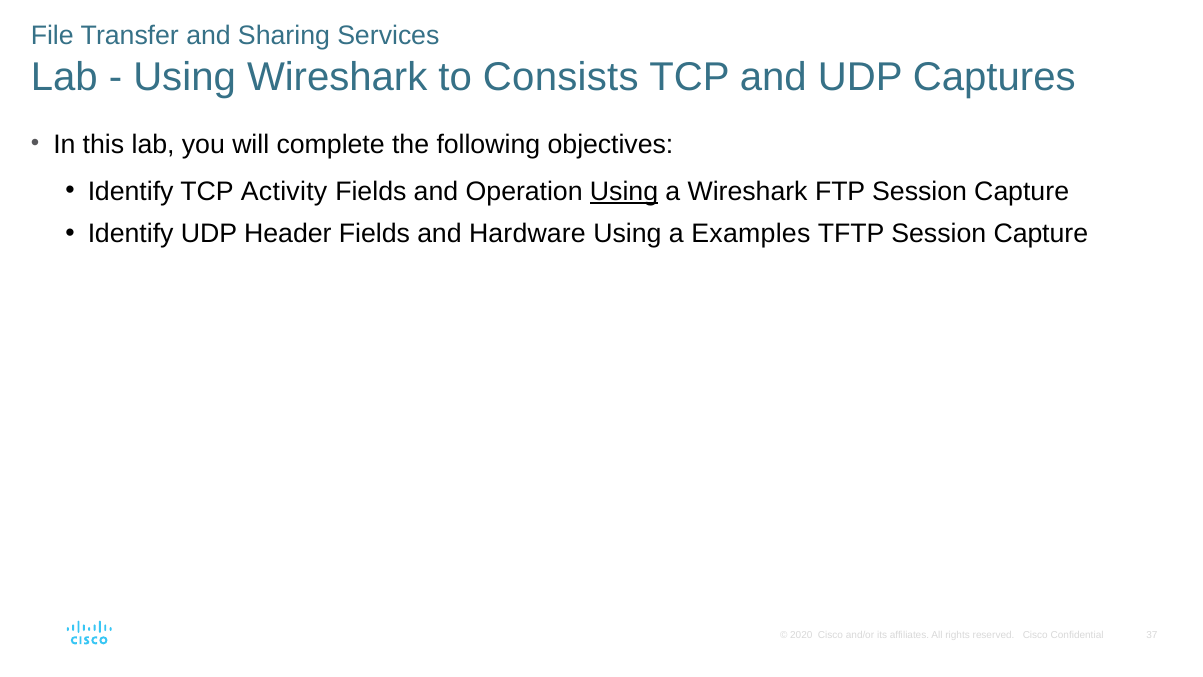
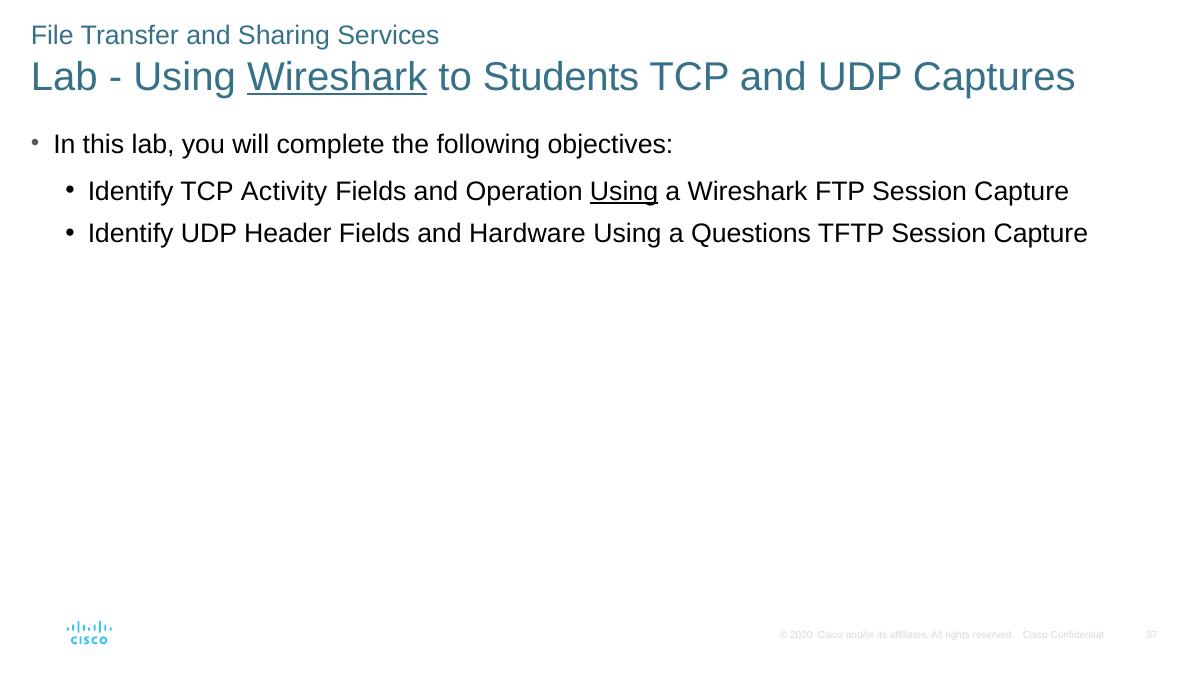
Wireshark underline: none -> present (337, 77)
Consists: Consists -> Students (561, 77)
Examples: Examples -> Questions (751, 234)
